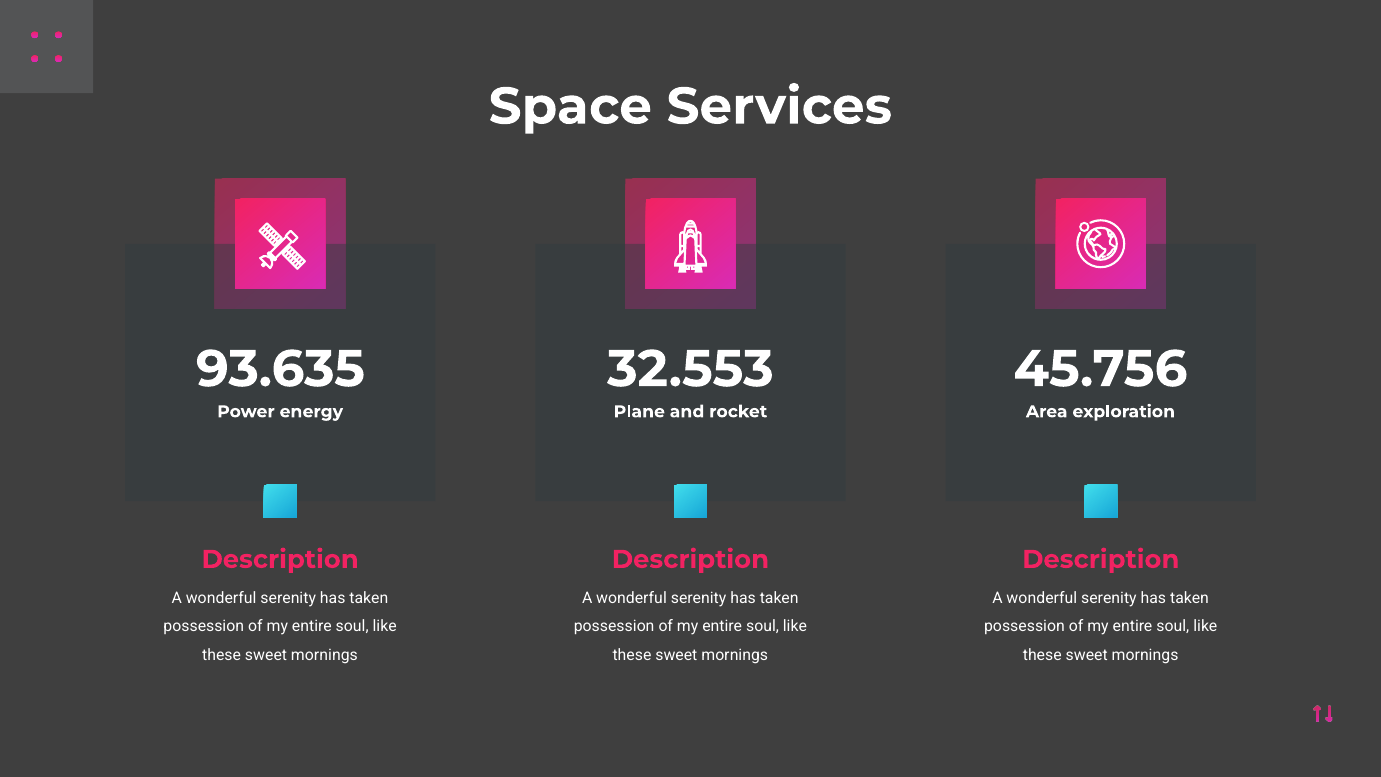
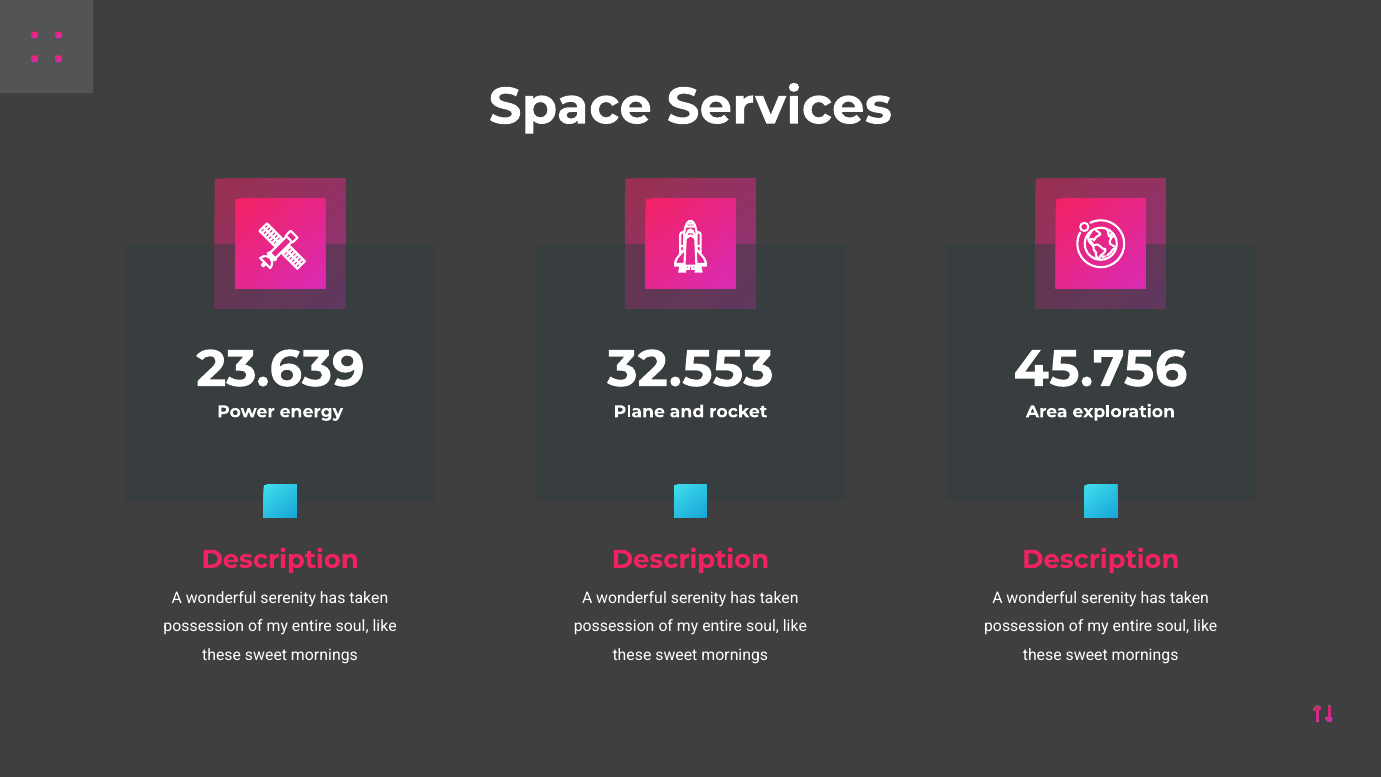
93.635: 93.635 -> 23.639 (280, 369)
